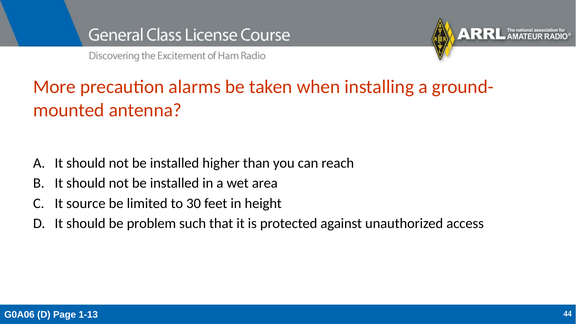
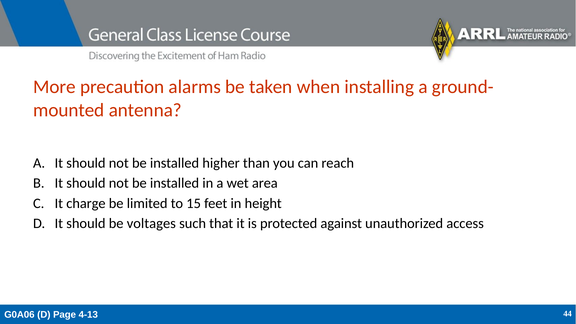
source: source -> charge (86, 203)
30: 30 -> 15 (194, 203)
problem: problem -> voltages (151, 223)
1-13: 1-13 -> 4-13 (88, 315)
